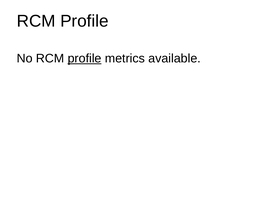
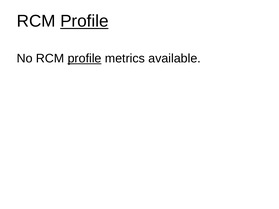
Profile underline: none -> present (84, 21)
